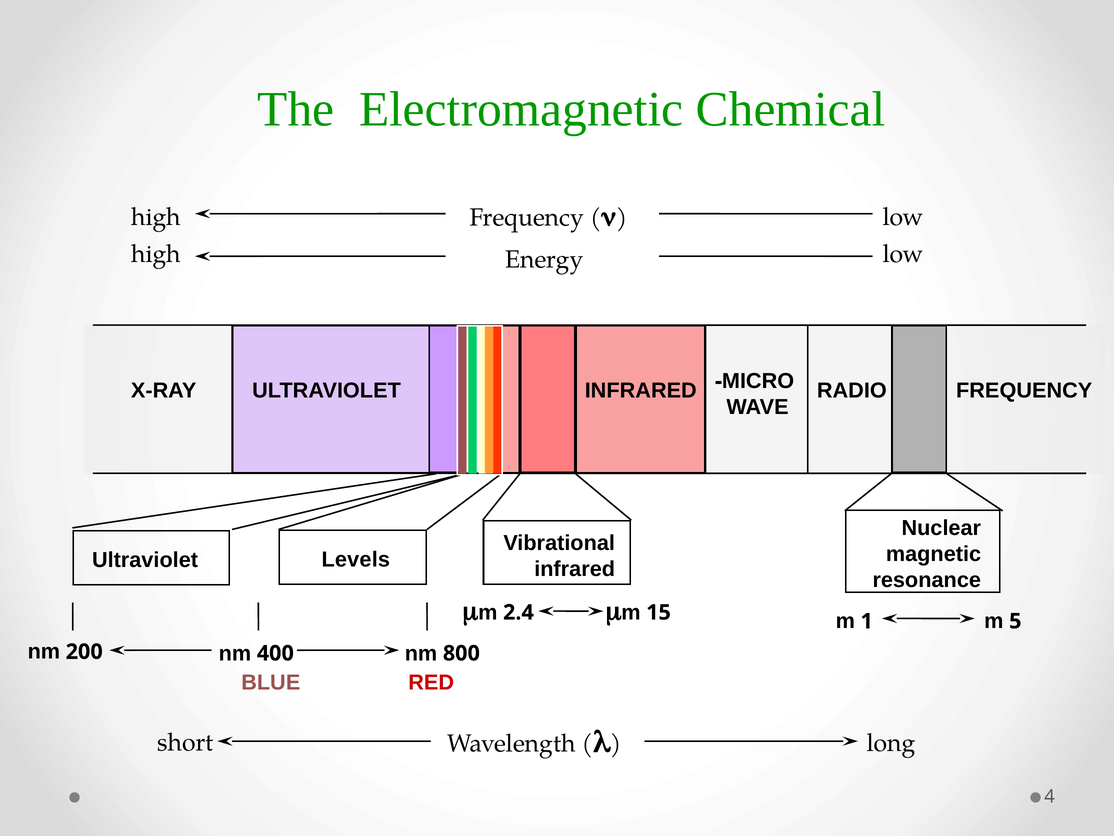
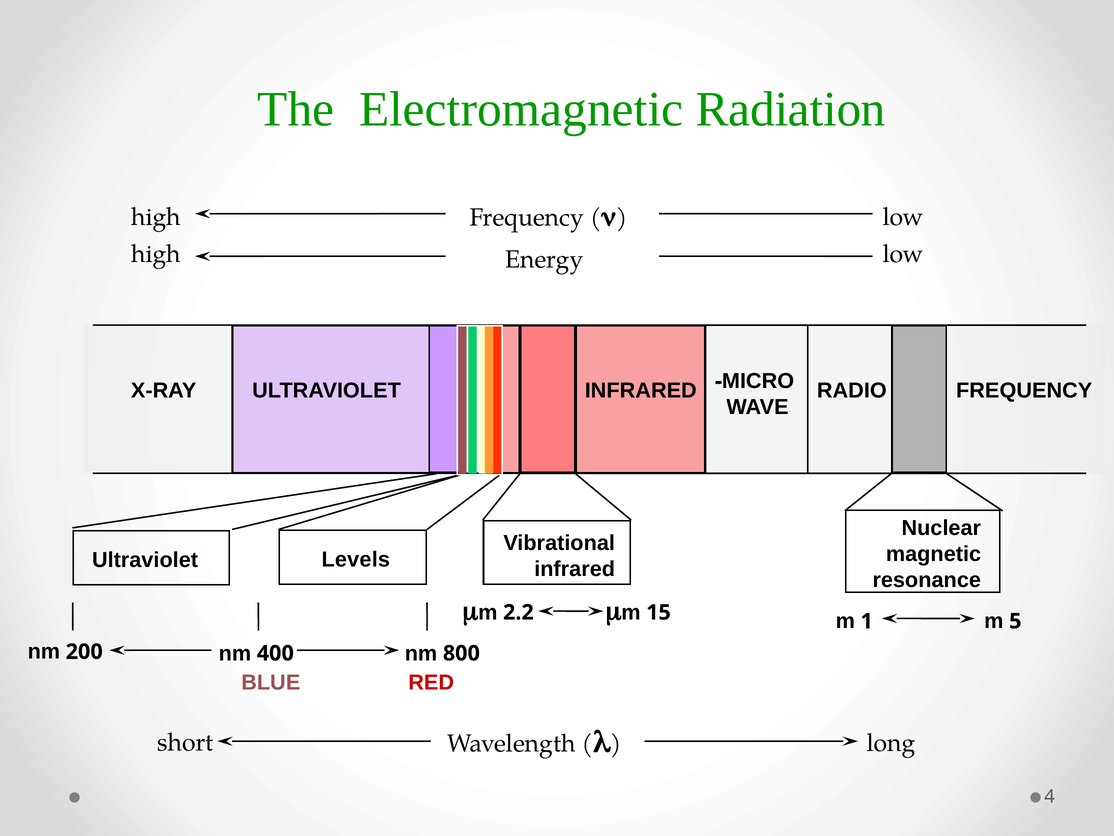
Chemical: Chemical -> Radiation (791, 109)
2.4: 2.4 -> 2.2 (518, 612)
